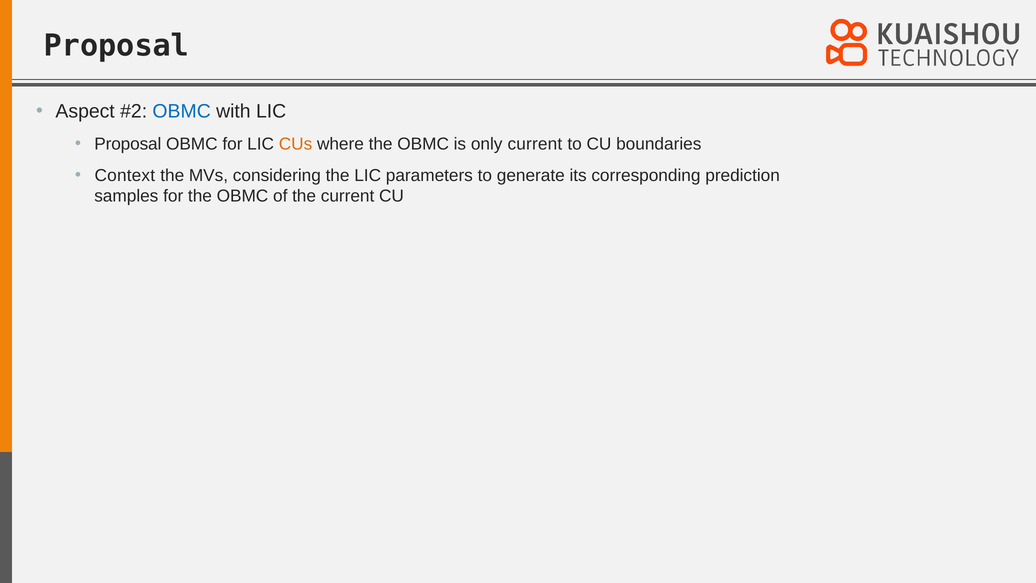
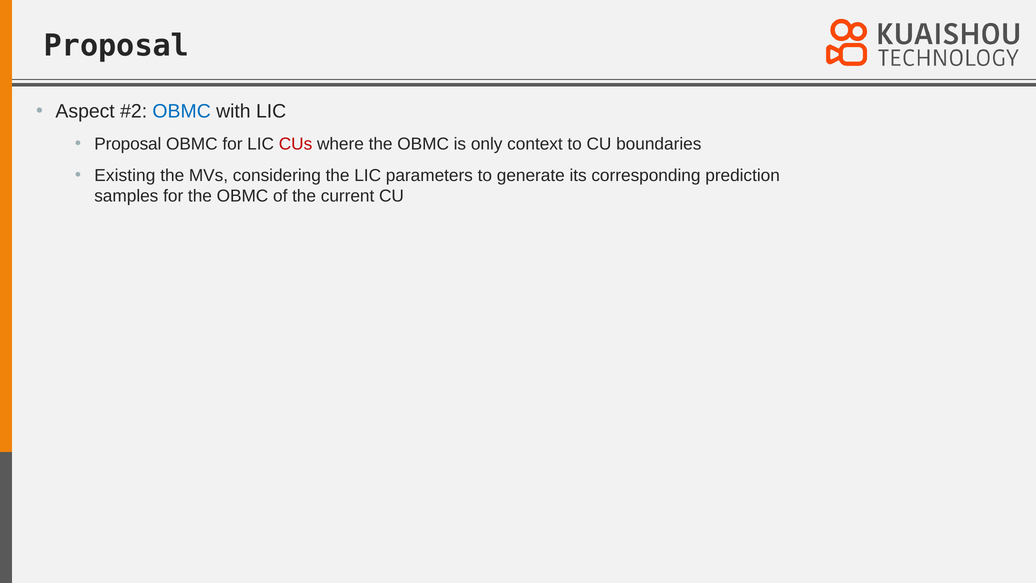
CUs colour: orange -> red (296, 144)
only current: current -> context (535, 144)
Context: Context -> Existing (125, 175)
